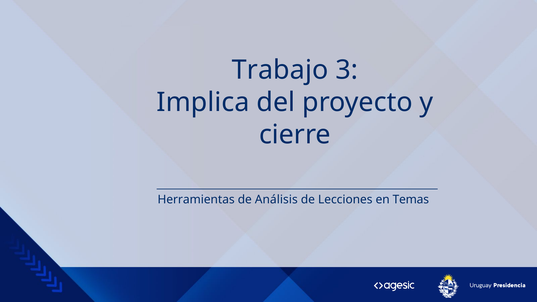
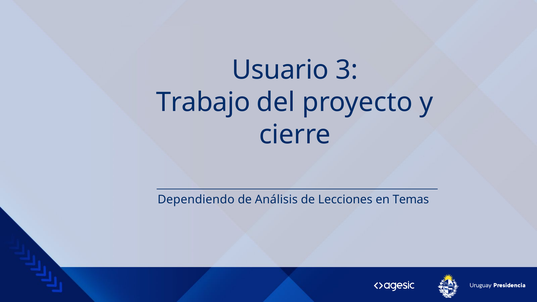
Trabajo: Trabajo -> Usuario (280, 70)
Implica: Implica -> Trabajo (203, 102)
Herramientas: Herramientas -> Dependiendo (196, 200)
